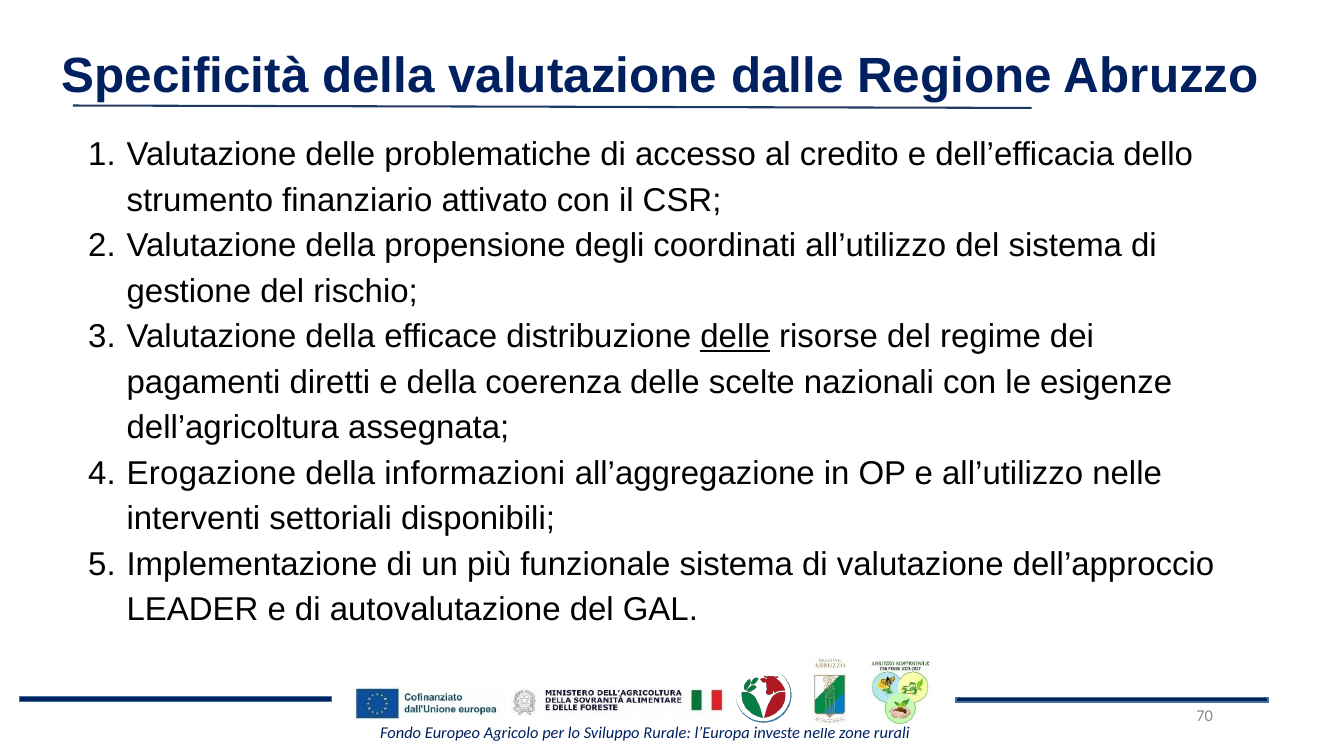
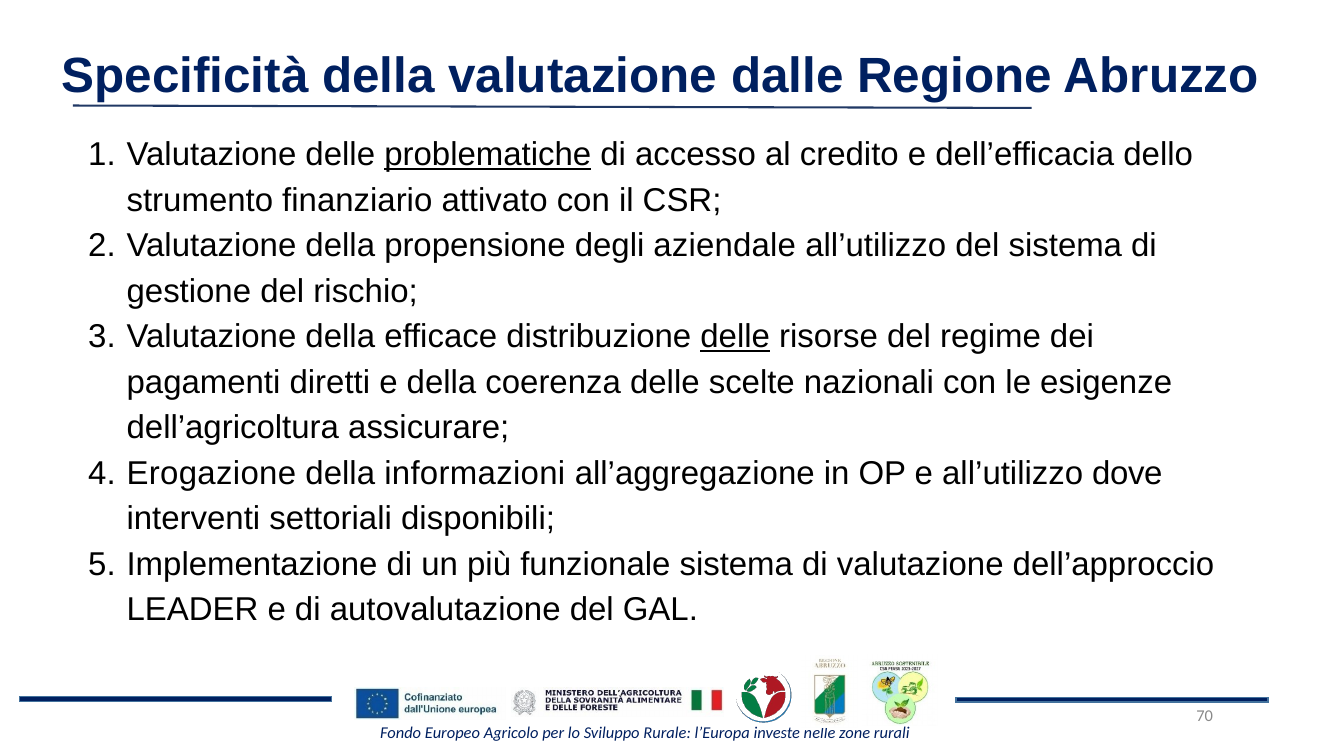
problematiche underline: none -> present (488, 155)
coordinati: coordinati -> aziendale (725, 245)
assegnata: assegnata -> assicurare (429, 427)
all’utilizzo nelle: nelle -> dove (1127, 473)
